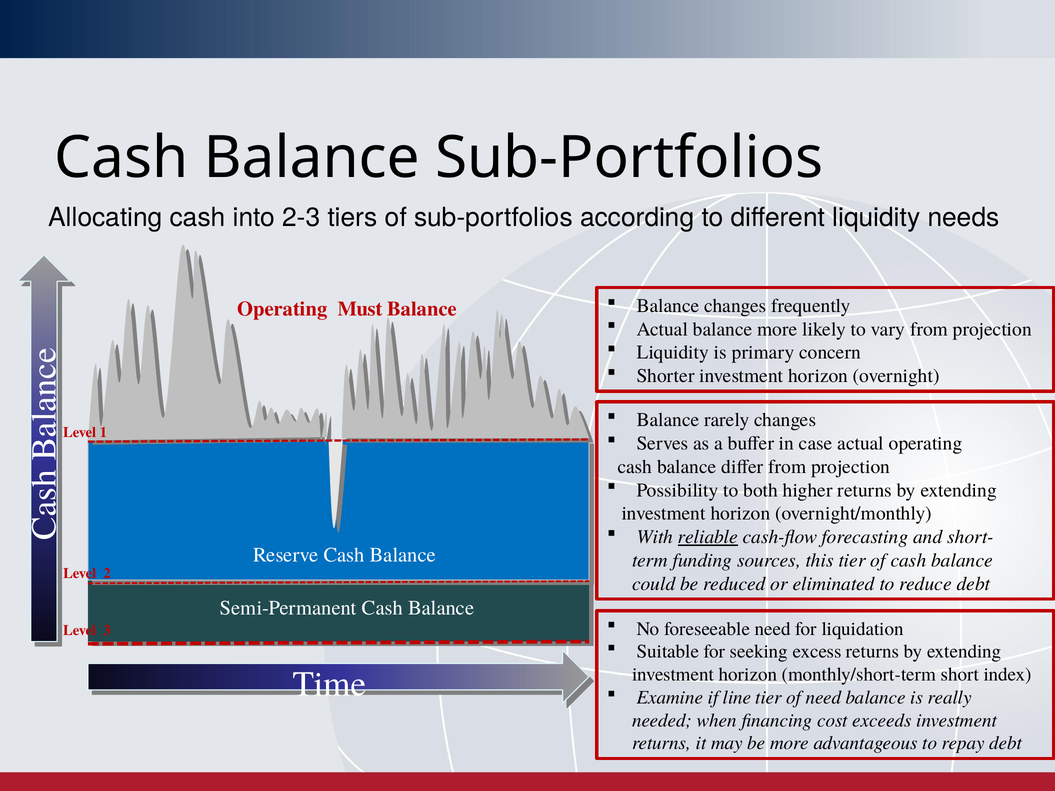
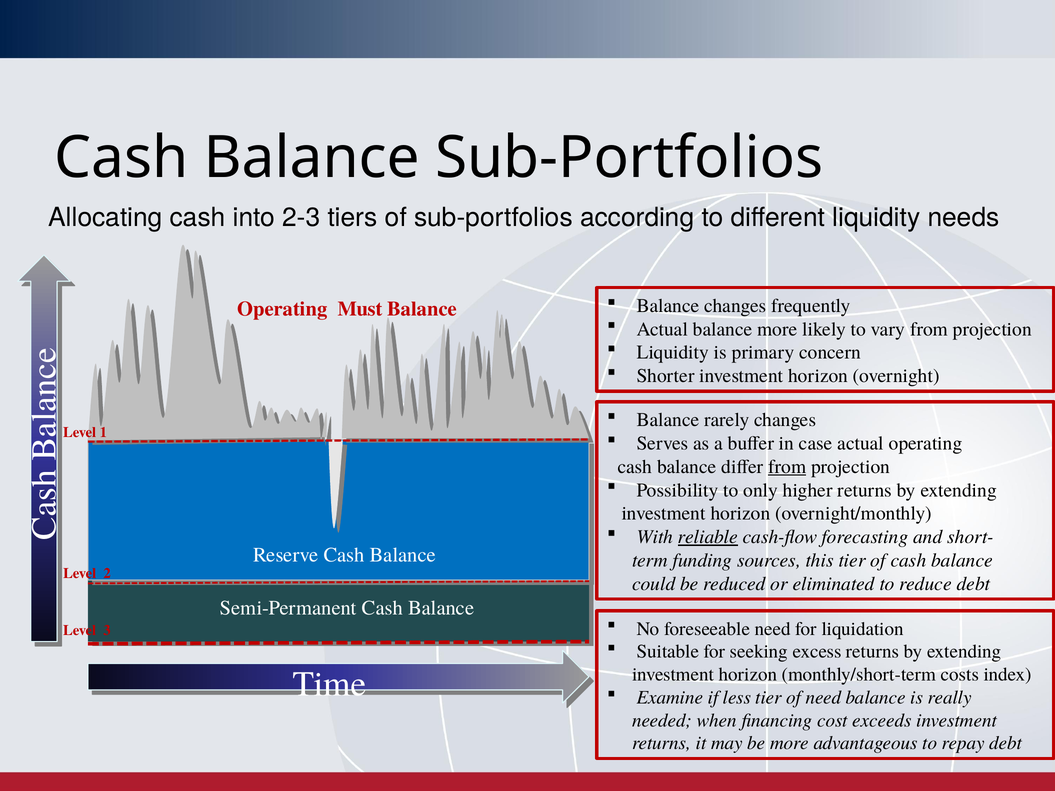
from underline: none -> present (787, 467)
both: both -> only (761, 490)
short: short -> costs (960, 675)
line: line -> less (737, 698)
